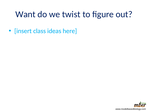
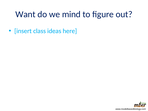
twist: twist -> mind (71, 14)
